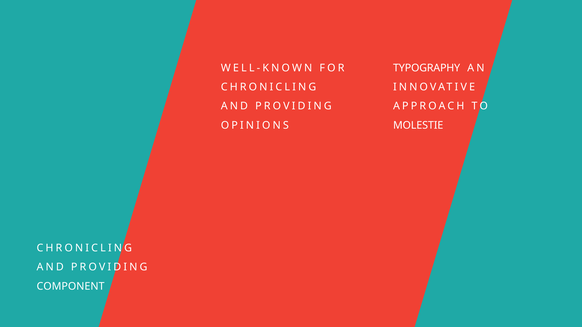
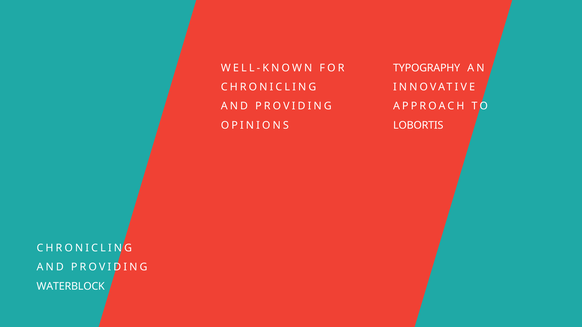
MOLESTIE: MOLESTIE -> LOBORTIS (418, 125)
COMPONENT: COMPONENT -> WATERBLOCK (71, 287)
